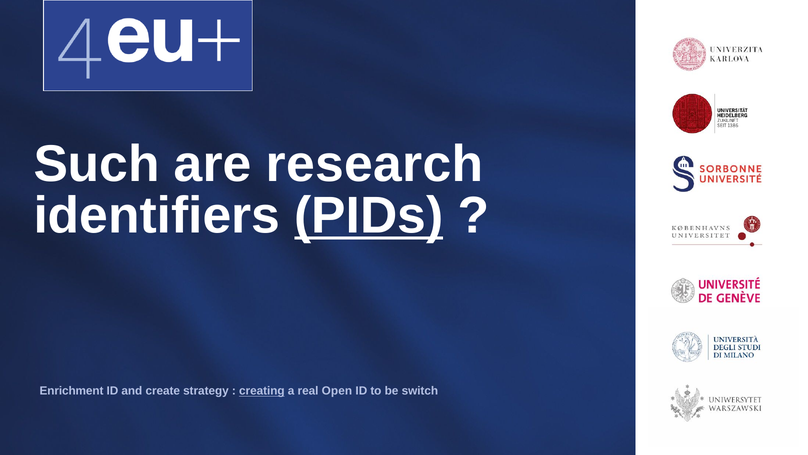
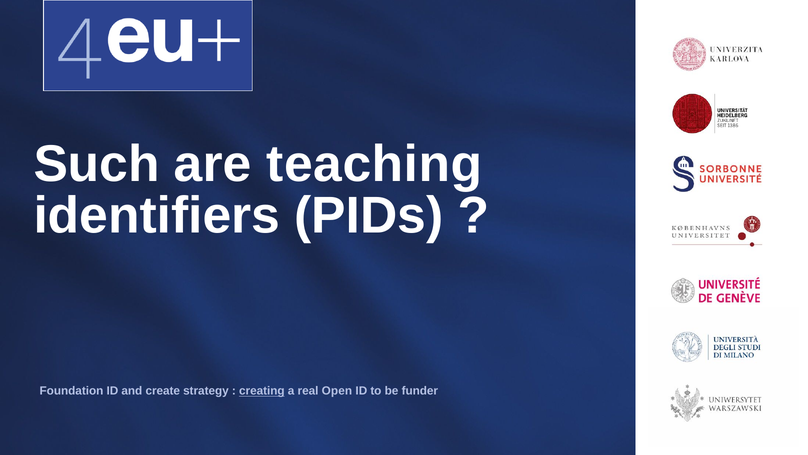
research: research -> teaching (374, 164)
PIDs underline: present -> none (369, 216)
Enrichment: Enrichment -> Foundation (71, 391)
switch: switch -> funder (420, 391)
